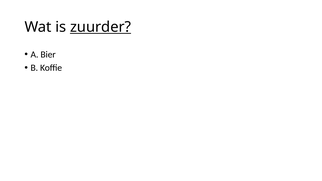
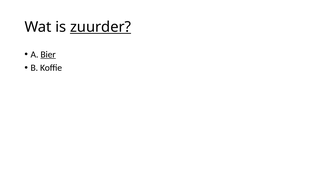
Bier underline: none -> present (48, 54)
